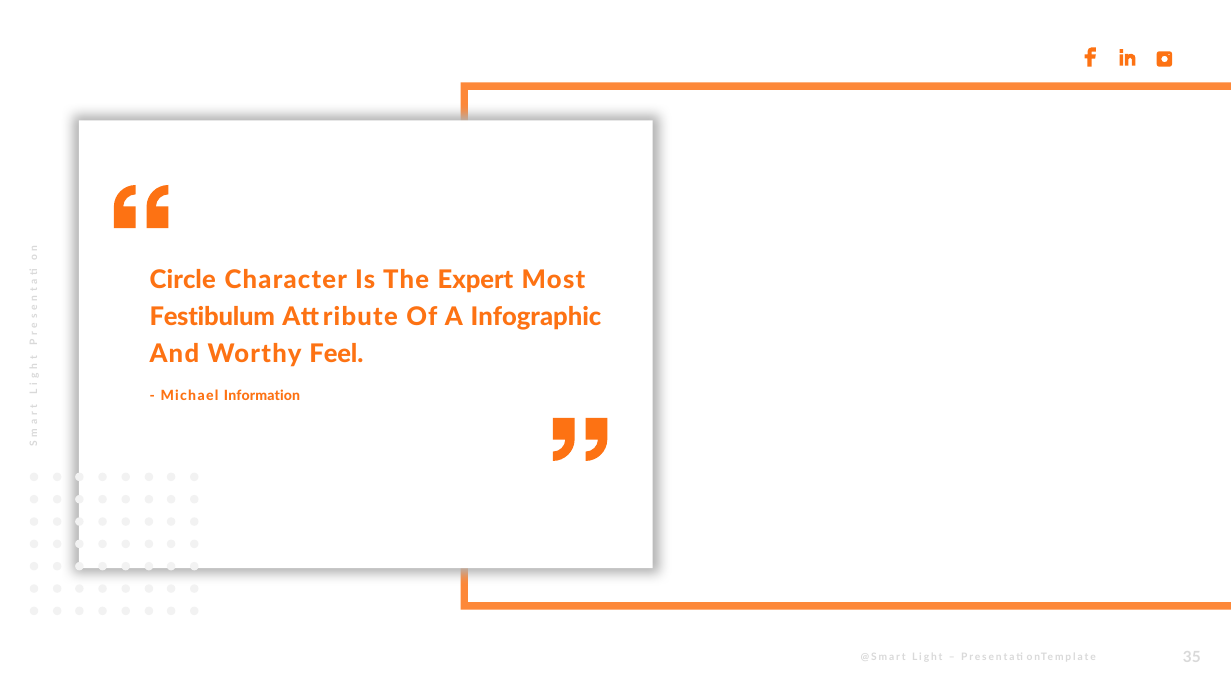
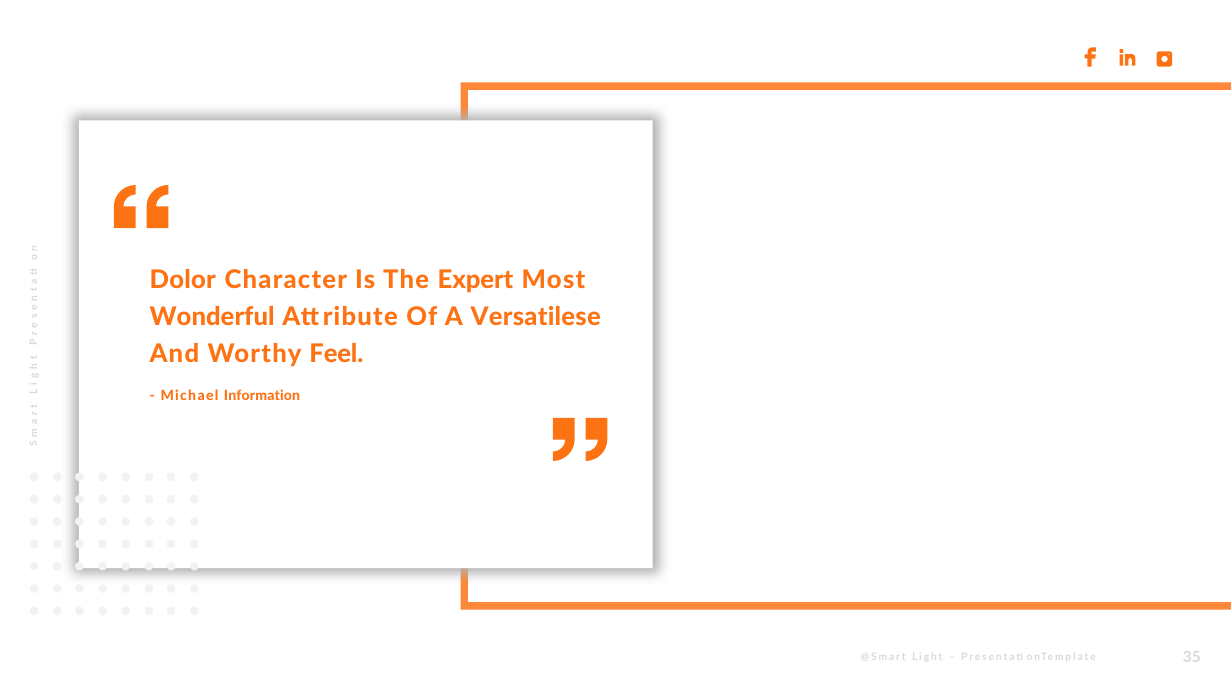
Circle: Circle -> Dolor (183, 280)
Festibulum: Festibulum -> Wonderful (212, 317)
Infographic: Infographic -> Versatilese (536, 317)
